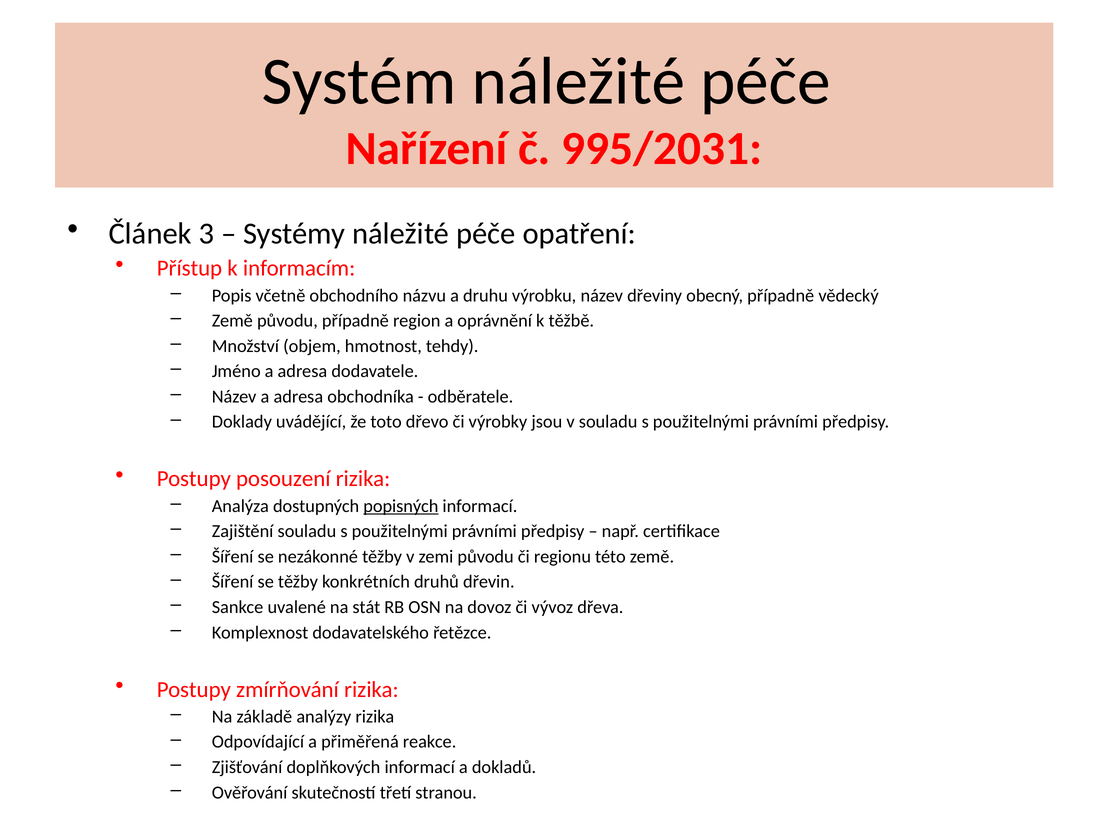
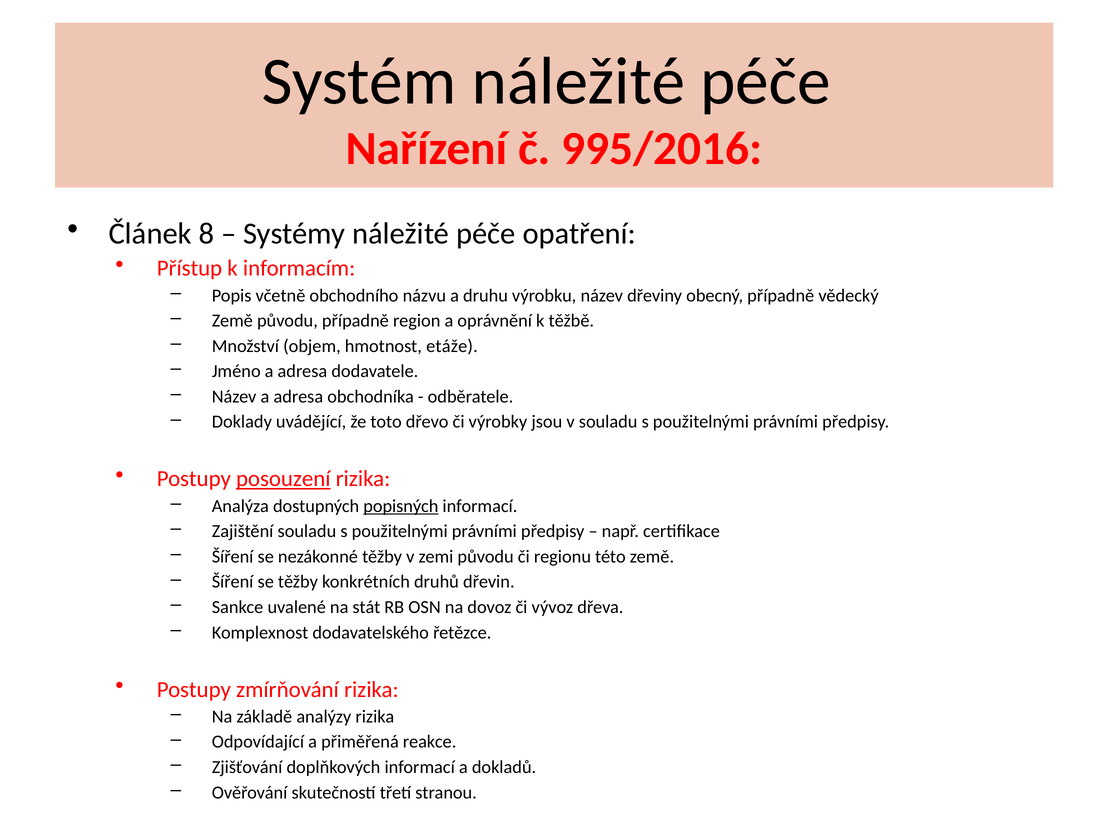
995/2031: 995/2031 -> 995/2016 (662, 149)
3: 3 -> 8 (206, 234)
tehdy: tehdy -> etáže (452, 346)
posouzení underline: none -> present (283, 479)
